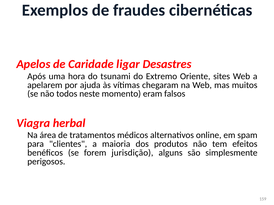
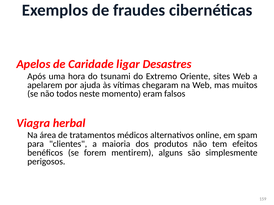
jurisdição: jurisdição -> mentirem (132, 153)
